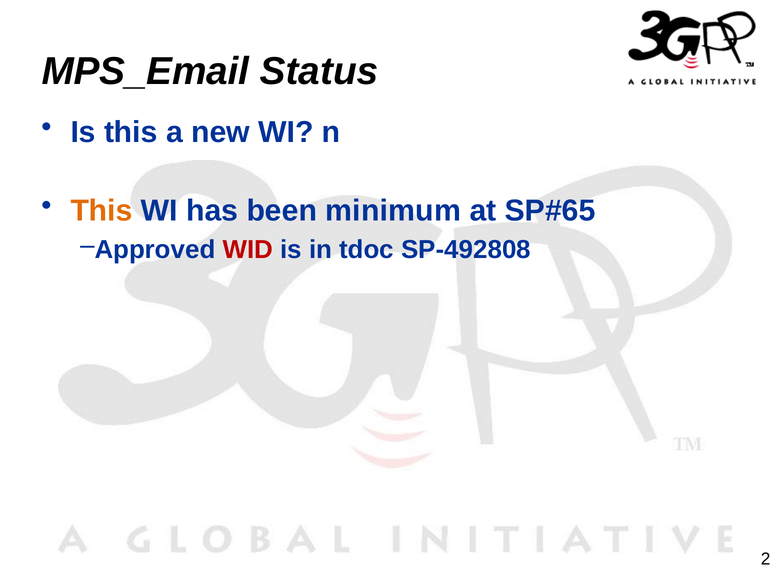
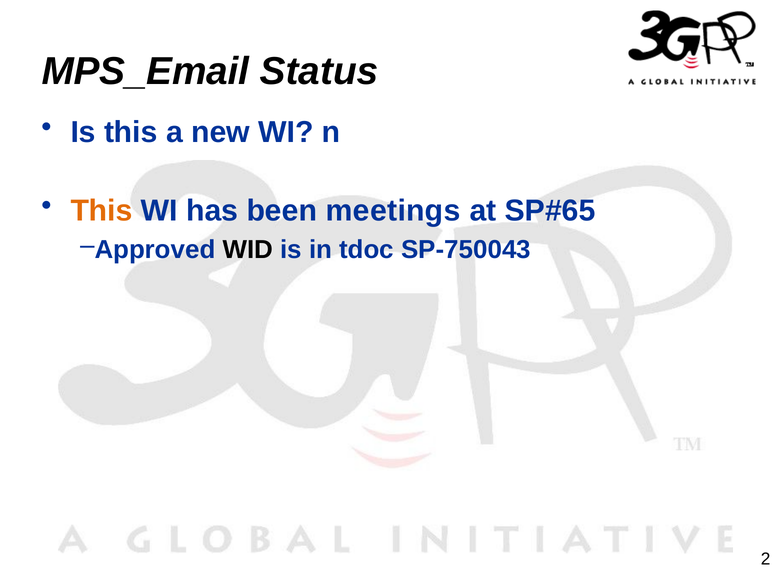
minimum: minimum -> meetings (393, 211)
WID colour: red -> black (248, 249)
SP-492808: SP-492808 -> SP-750043 (466, 249)
